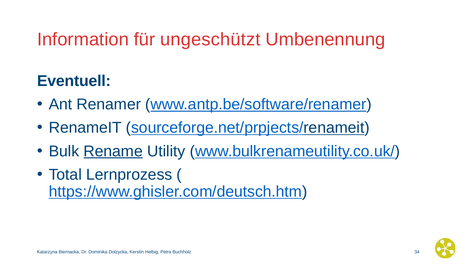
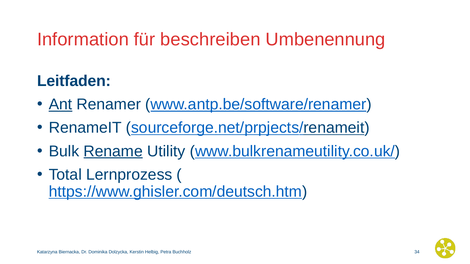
ungeschützt: ungeschützt -> beschreiben (210, 40)
Eventuell: Eventuell -> Leitfaden (74, 81)
Ant underline: none -> present (60, 105)
